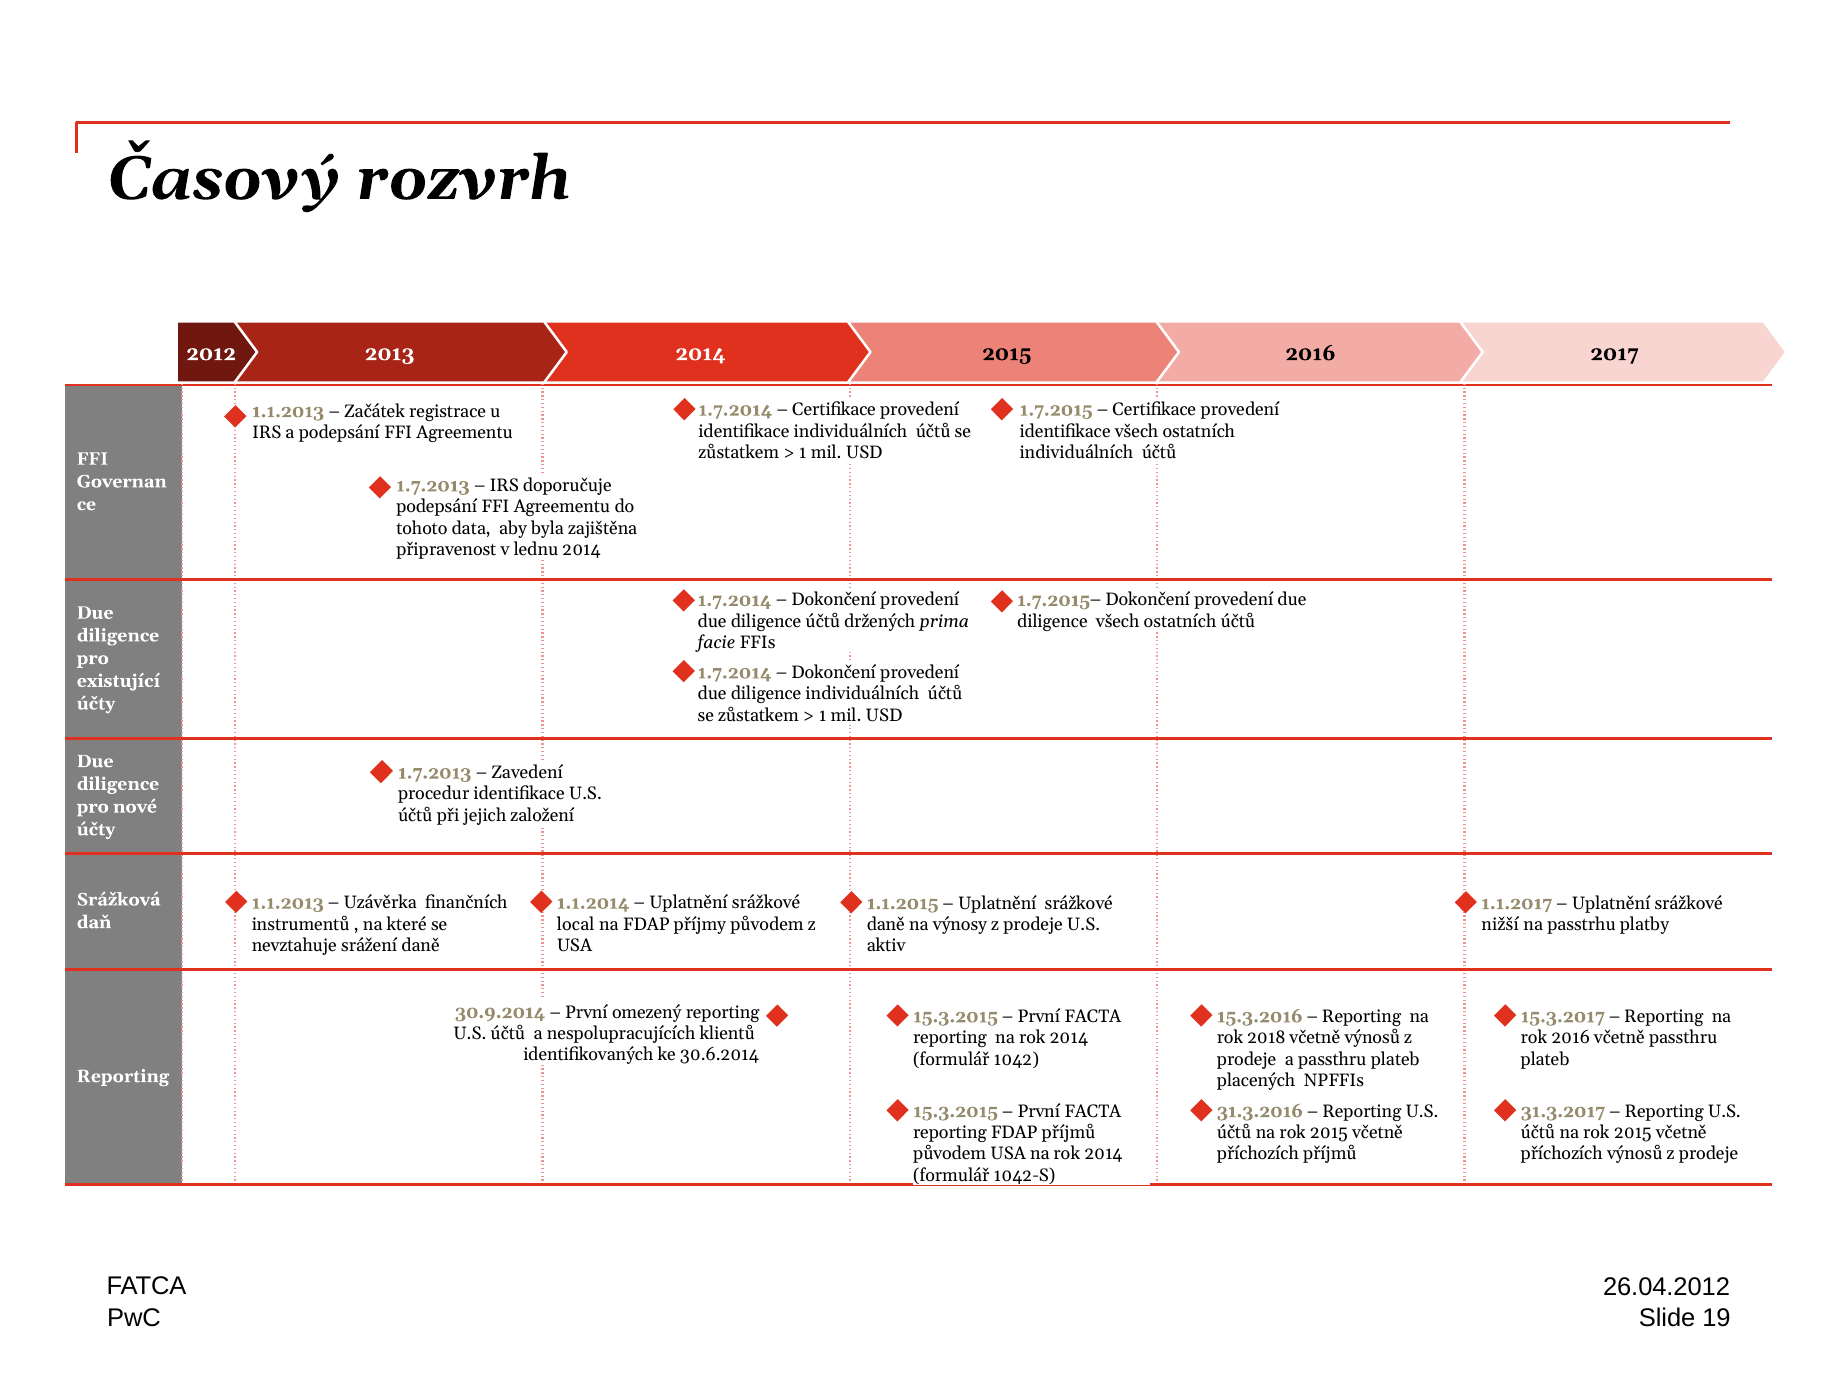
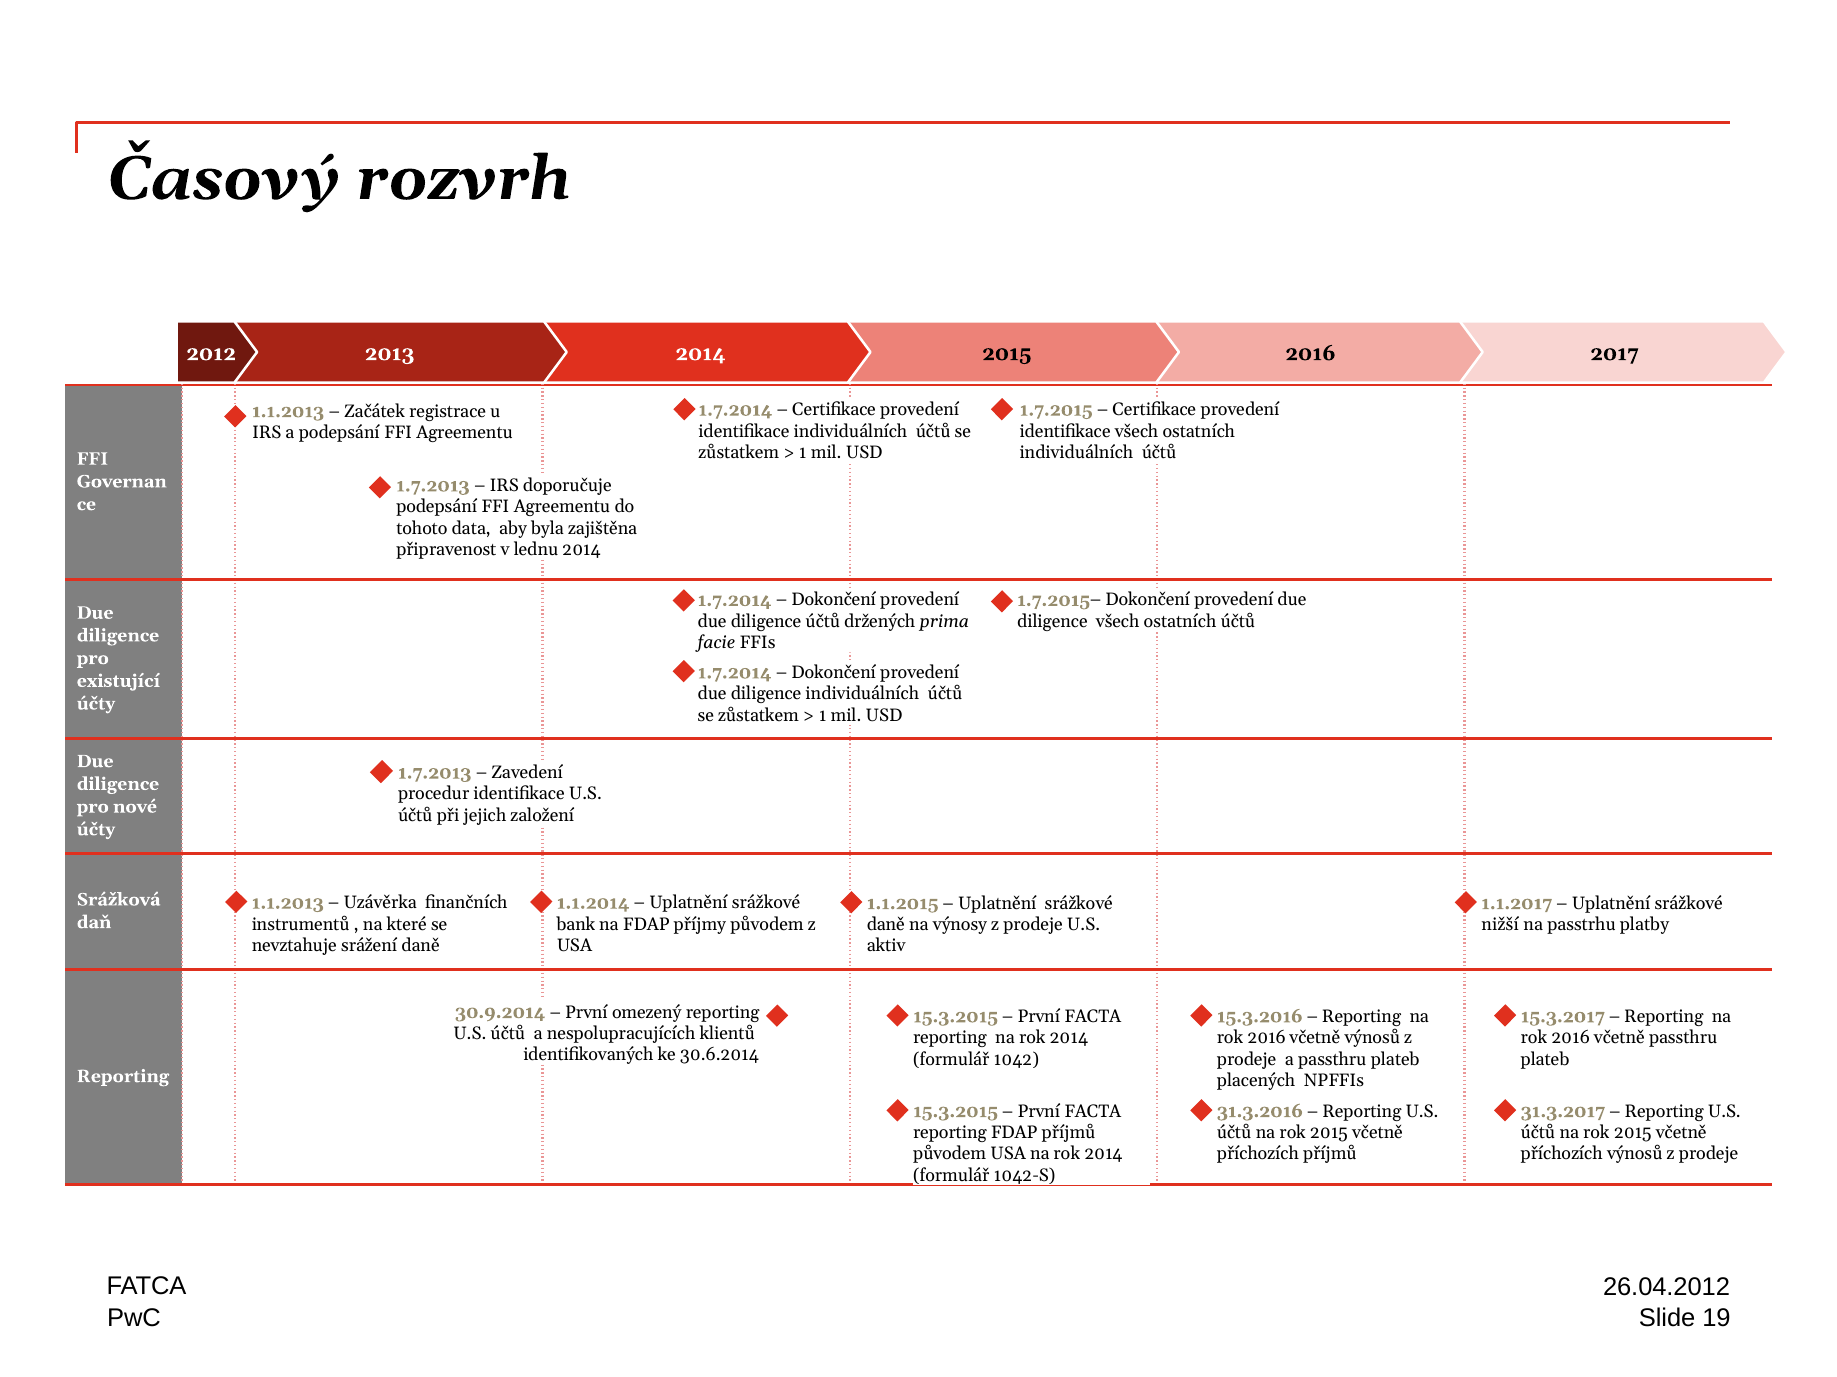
local: local -> bank (576, 925)
2018: 2018 -> 2016 (1267, 1038)
